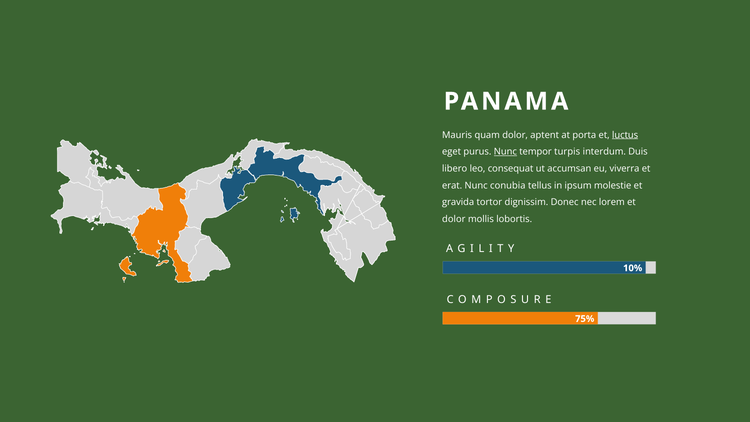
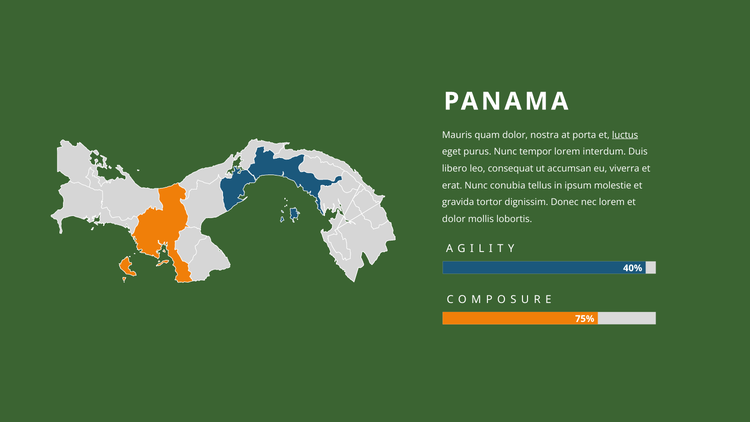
aptent: aptent -> nostra (545, 135)
Nunc underline: present -> none (505, 152)
tempor turpis: turpis -> lorem (567, 152)
10%: 10% -> 40% (633, 268)
